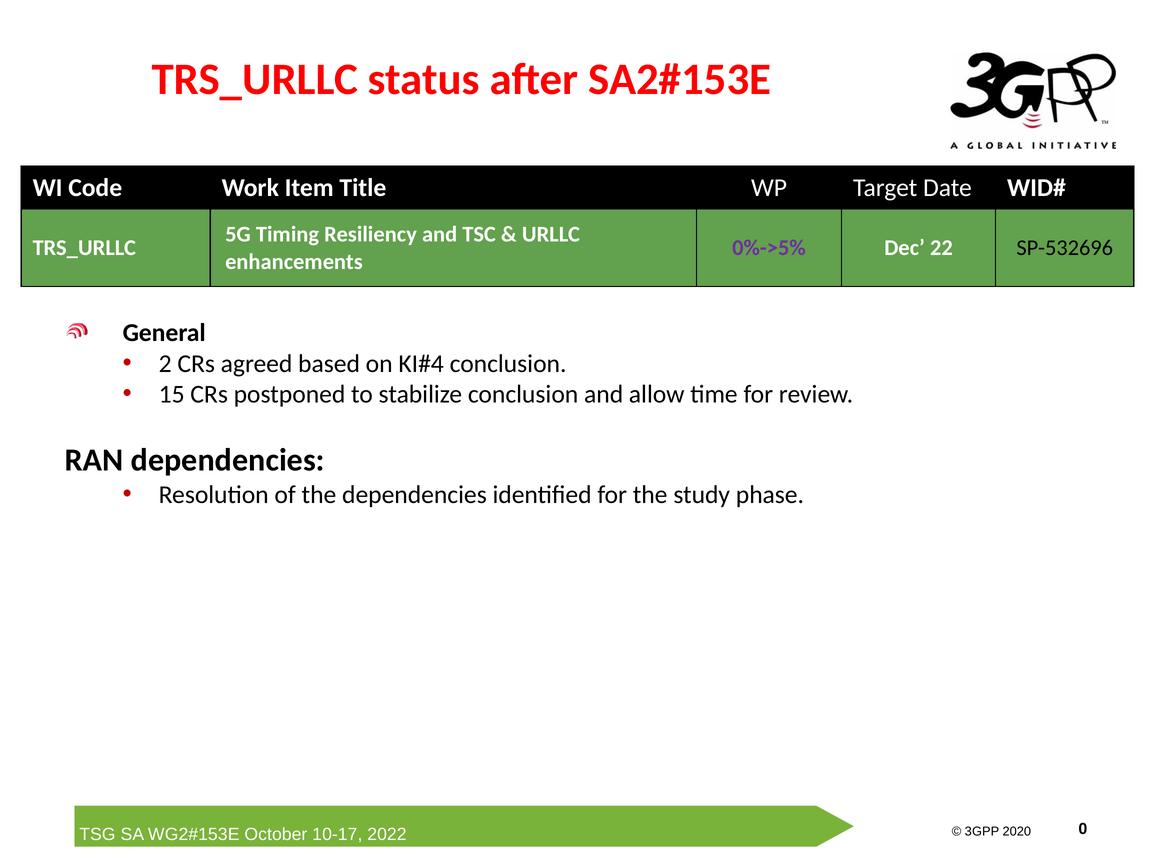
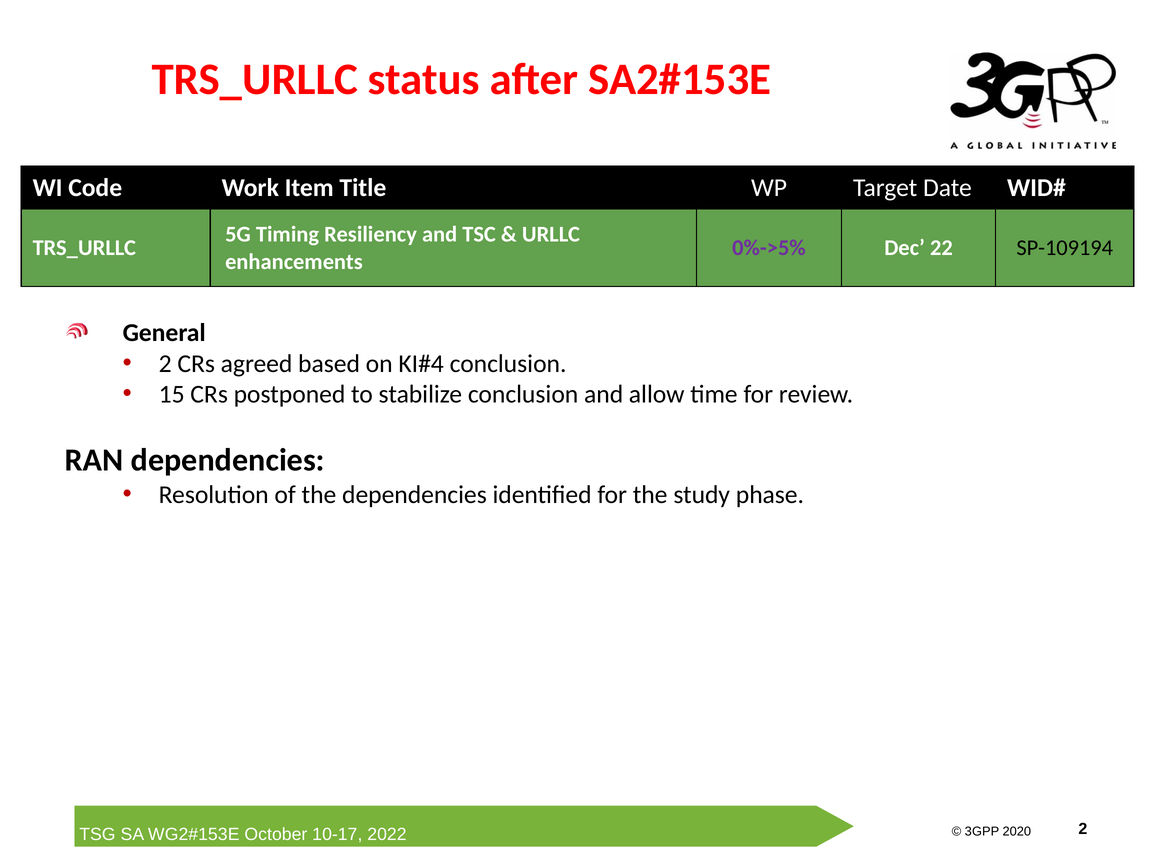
SP-532696: SP-532696 -> SP-109194 (1065, 248)
0: 0 -> 2 (1083, 828)
